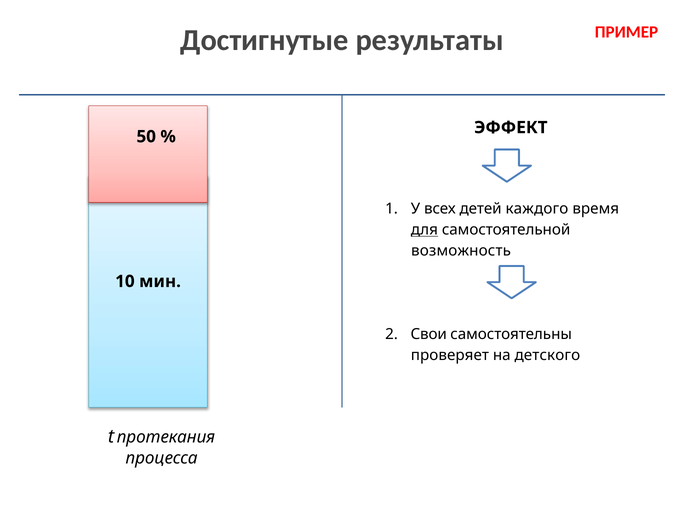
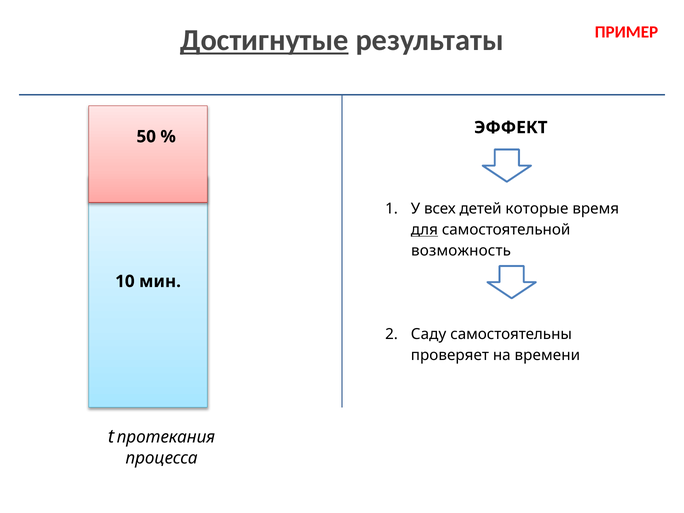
Достигнутые underline: none -> present (264, 40)
каждого: каждого -> которые (537, 209)
Свои: Свои -> Саду (429, 334)
детского: детского -> времени (547, 355)
